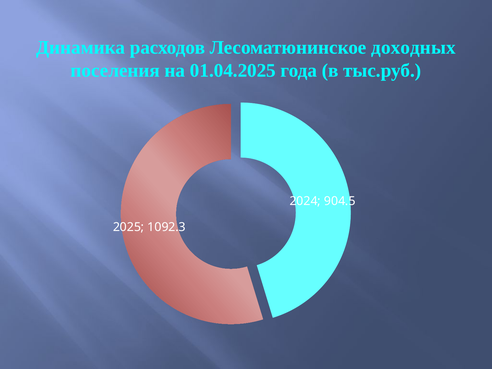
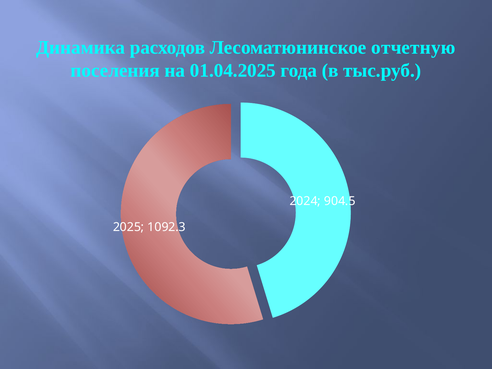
доходных: доходных -> отчетную (413, 47)
